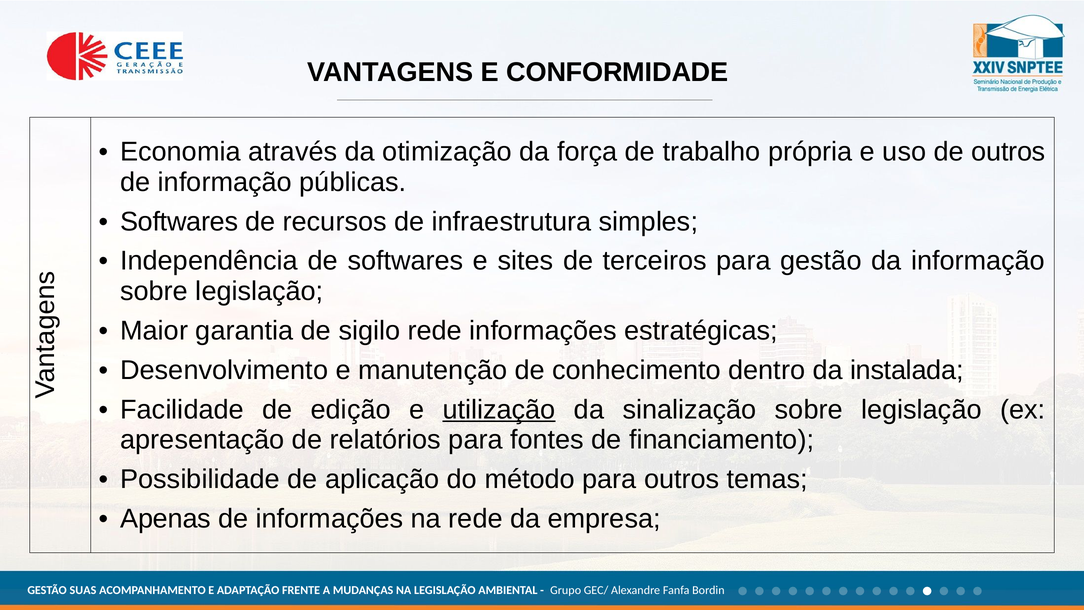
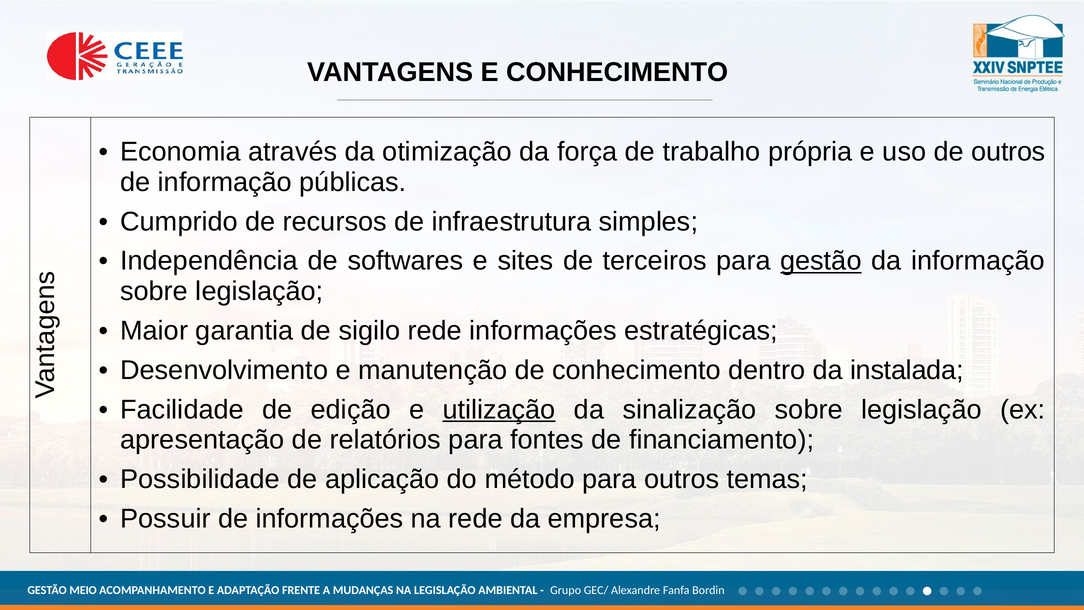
E CONFORMIDADE: CONFORMIDADE -> CONHECIMENTO (617, 72)
Softwares: Softwares -> Cumprido (179, 222)
gestão underline: none -> present (821, 261)
Apenas: Apenas -> Possuir (165, 519)
SUAS: SUAS -> MEIO (83, 590)
